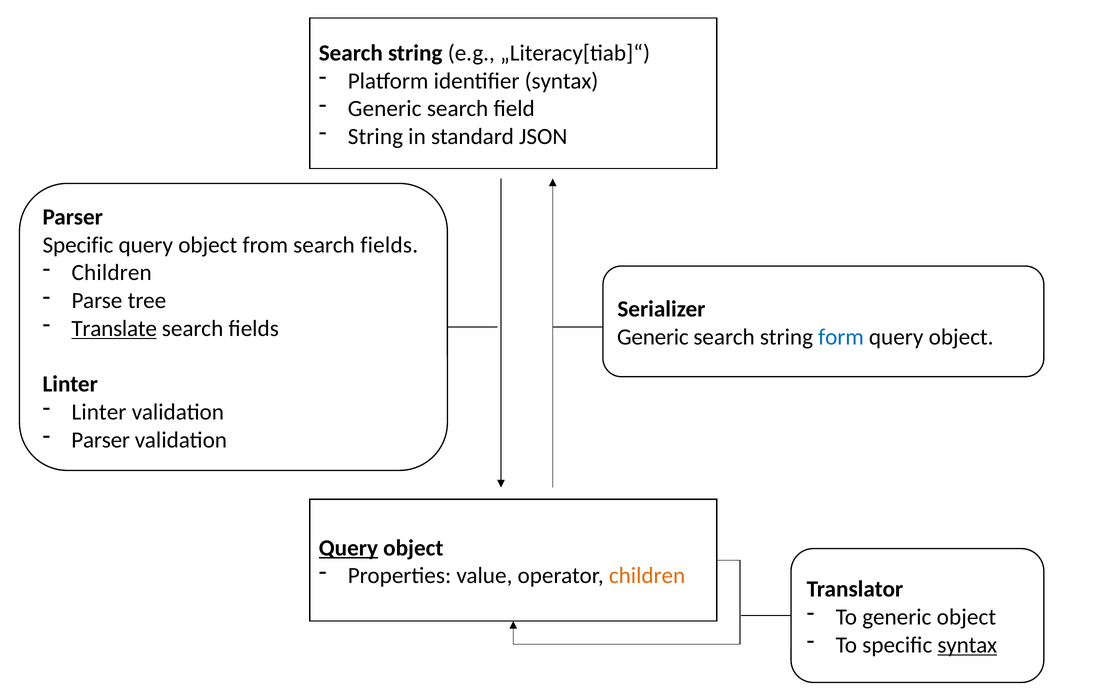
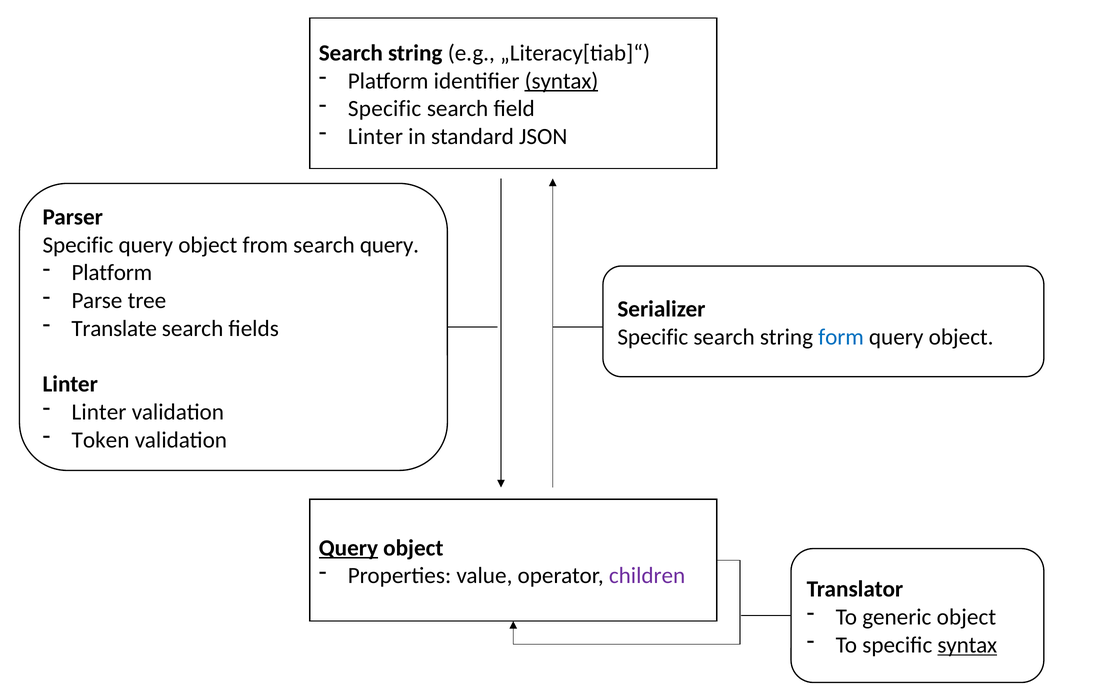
syntax underline: none -> present (562, 81)
Generic: Generic -> Specific (385, 109)
String: String -> Linter (375, 137)
from search fields: fields -> query (389, 245)
Children: Children -> Platform (112, 273)
Translate underline: present -> none (114, 328)
Generic: Generic -> Specific (653, 337)
Parser: Parser -> Token (101, 440)
children colour: orange -> purple (647, 576)
